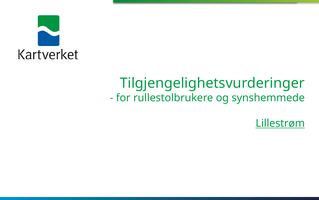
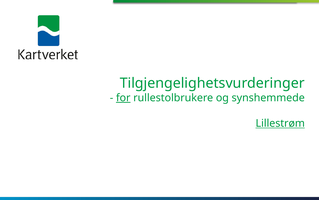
for underline: none -> present (123, 97)
